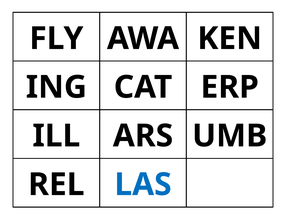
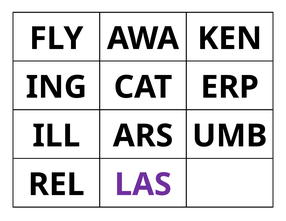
LAS colour: blue -> purple (143, 185)
